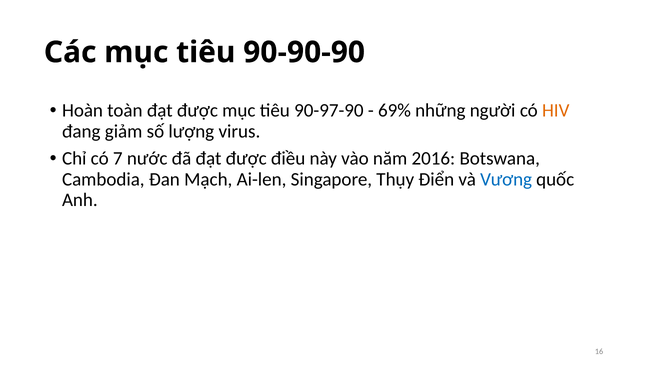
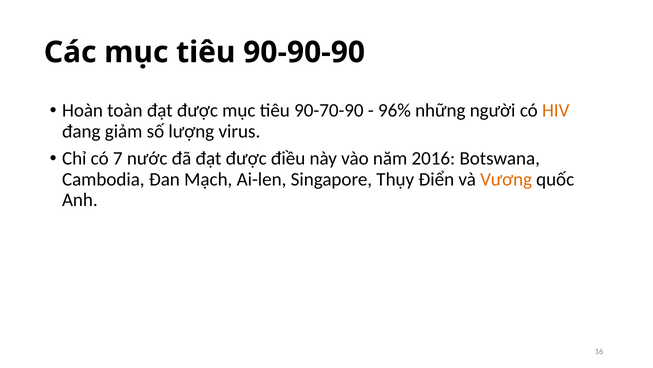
90-97-90: 90-97-90 -> 90-70-90 (329, 110)
69%: 69% -> 96% (394, 110)
Vương colour: blue -> orange (506, 179)
